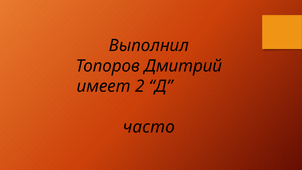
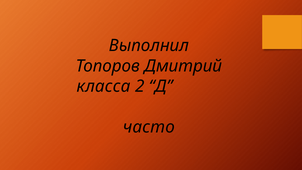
имеет: имеет -> класса (104, 86)
